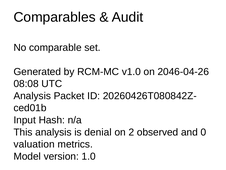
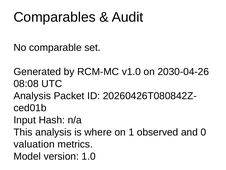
2046-04-26: 2046-04-26 -> 2030-04-26 (183, 72)
denial: denial -> where (98, 132)
2: 2 -> 1 (131, 132)
